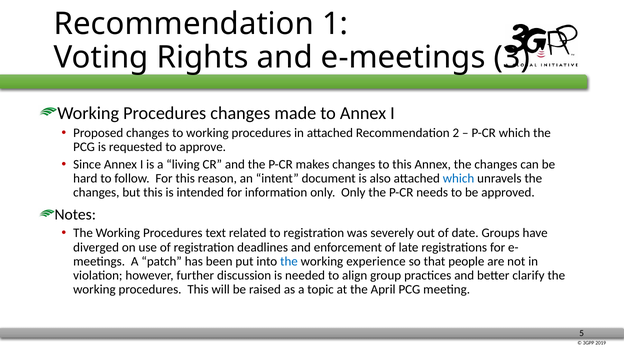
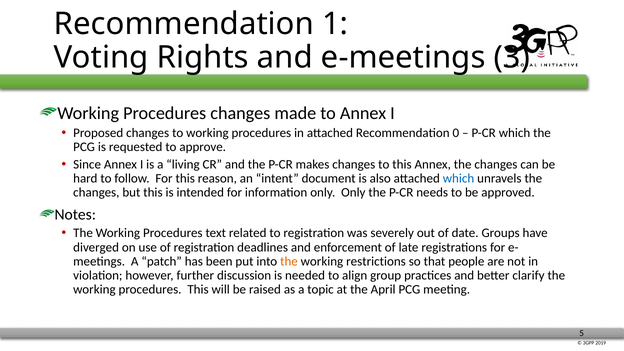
2: 2 -> 0 (456, 133)
the colour: blue -> orange (289, 261)
experience: experience -> restrictions (376, 261)
